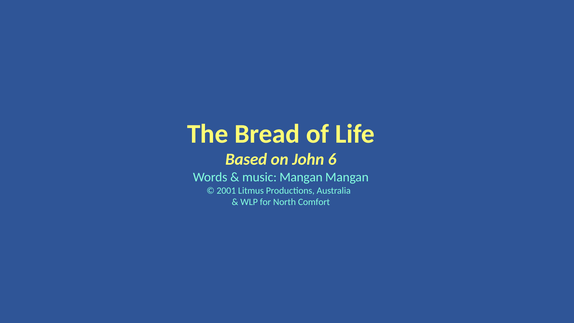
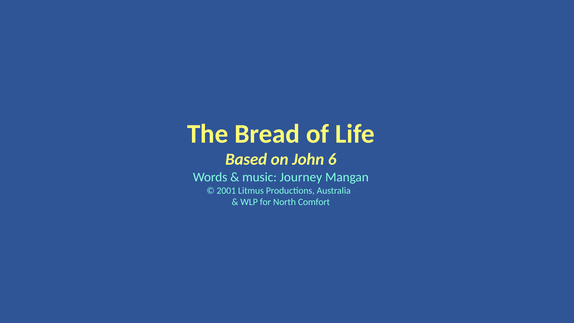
music Mangan: Mangan -> Journey (301, 177)
